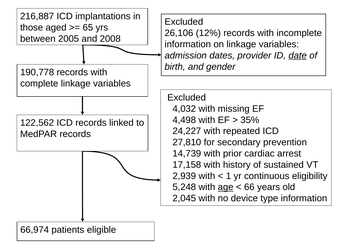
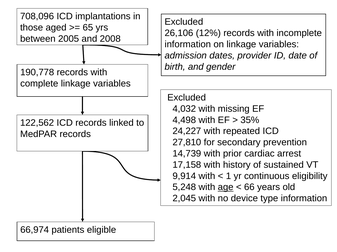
216,887: 216,887 -> 708,096 (37, 16)
date underline: present -> none (298, 56)
2,939: 2,939 -> 9,914 (184, 176)
